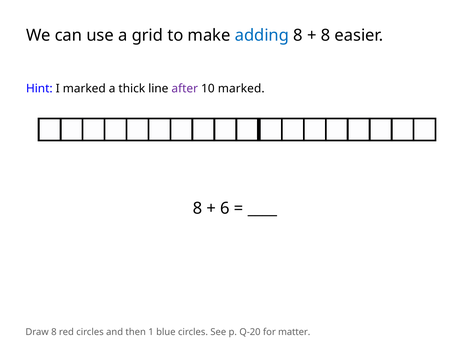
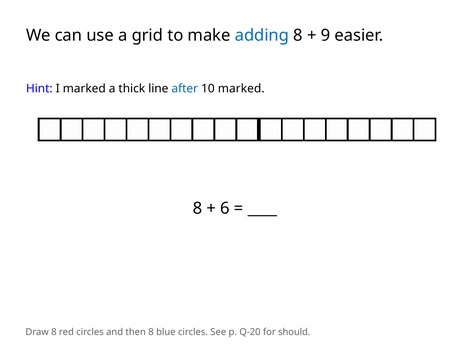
8: 8 -> 9 (326, 35)
after colour: purple -> blue (185, 89)
then 1: 1 -> 8 (151, 332)
matter: matter -> should (294, 332)
